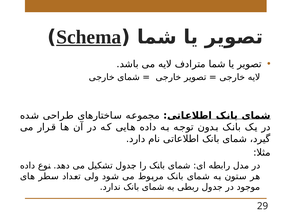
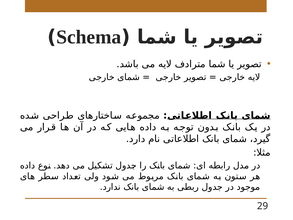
Schema underline: present -> none (89, 37)
